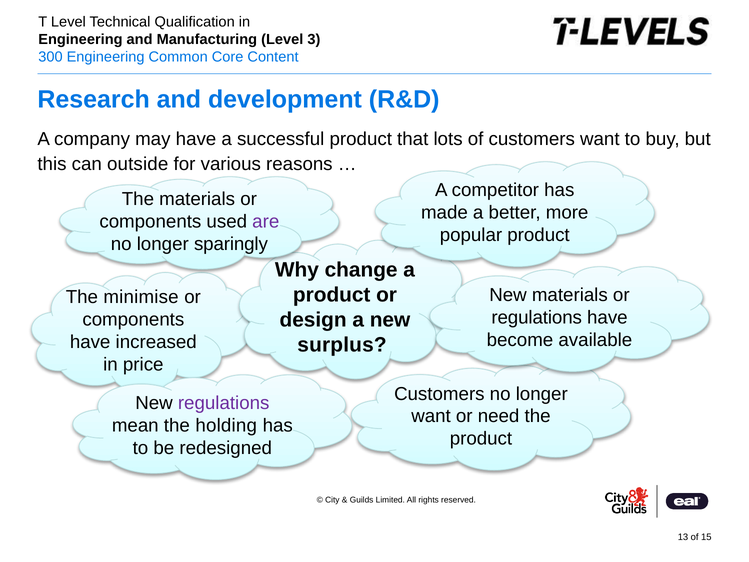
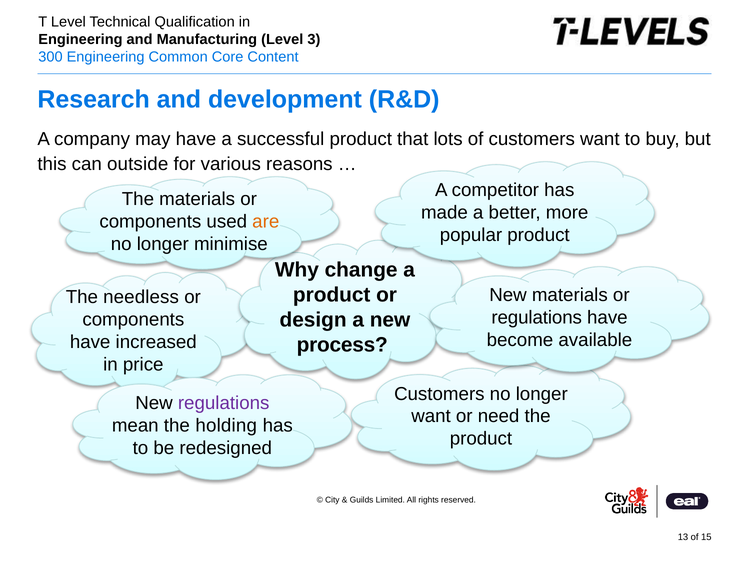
are colour: purple -> orange (266, 222)
sparingly: sparingly -> minimise (231, 244)
minimise: minimise -> needless (141, 297)
surplus: surplus -> process (342, 345)
